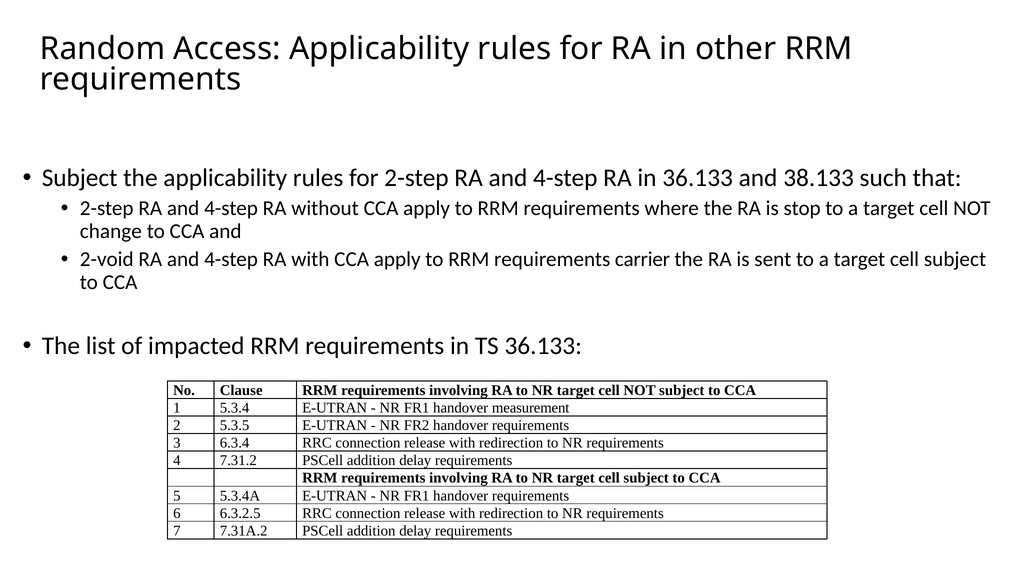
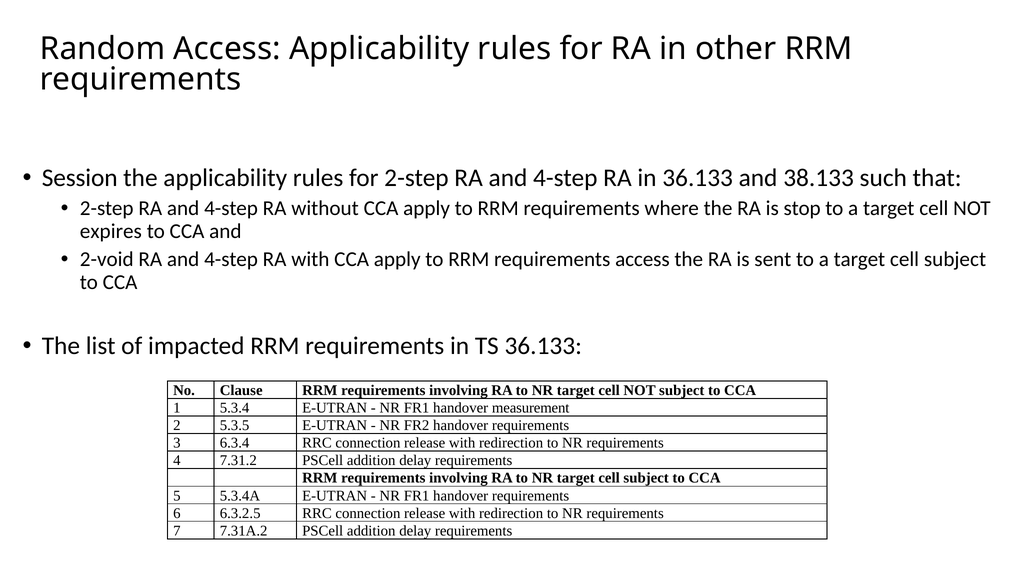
Subject: Subject -> Session (80, 178)
change: change -> expires (111, 231)
requirements carrier: carrier -> access (642, 259)
